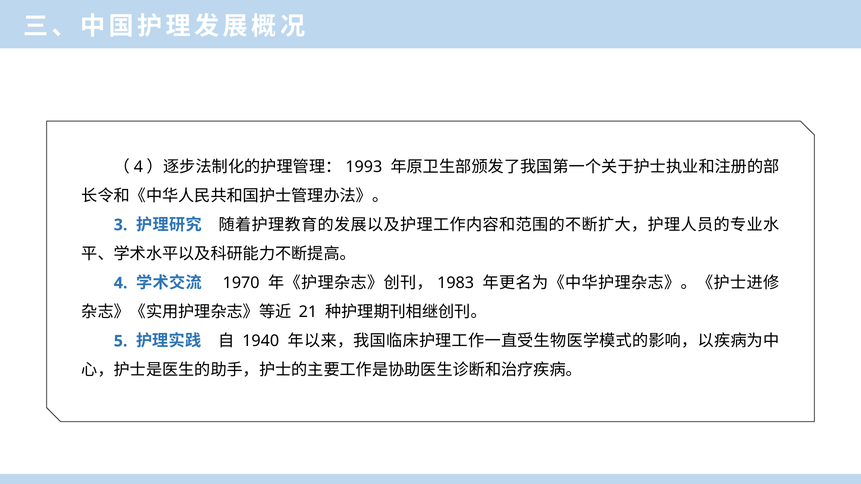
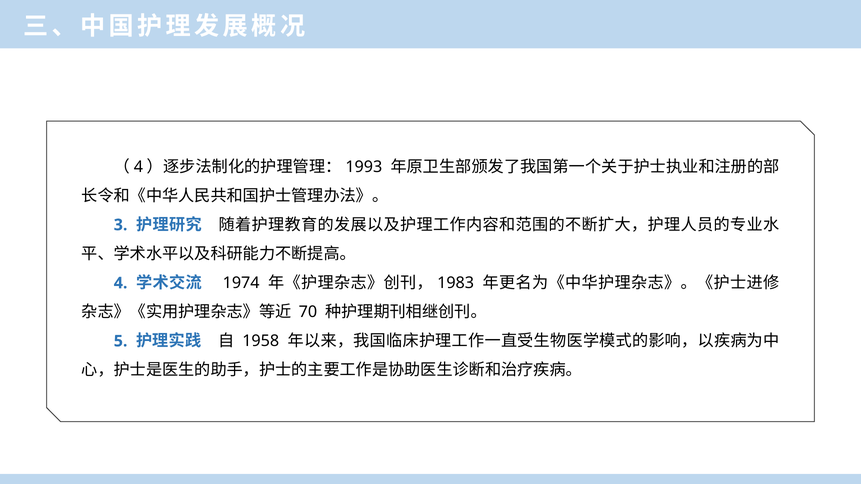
1970: 1970 -> 1974 (241, 283)
21: 21 -> 70 (308, 312)
1940: 1940 -> 1958 (261, 341)
